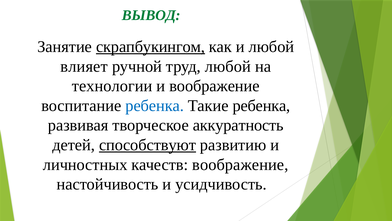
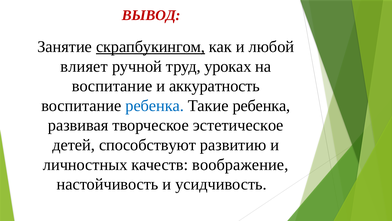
ВЫВОД colour: green -> red (151, 15)
труд любой: любой -> уроках (228, 66)
технологии: технологии -> воспитание (112, 86)
и воображение: воображение -> аккуратность (214, 86)
аккуратность: аккуратность -> эстетическое (238, 125)
способствуют underline: present -> none (147, 145)
